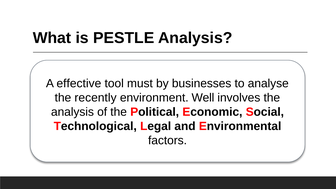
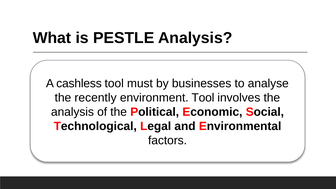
effective: effective -> cashless (79, 83)
environment Well: Well -> Tool (203, 98)
